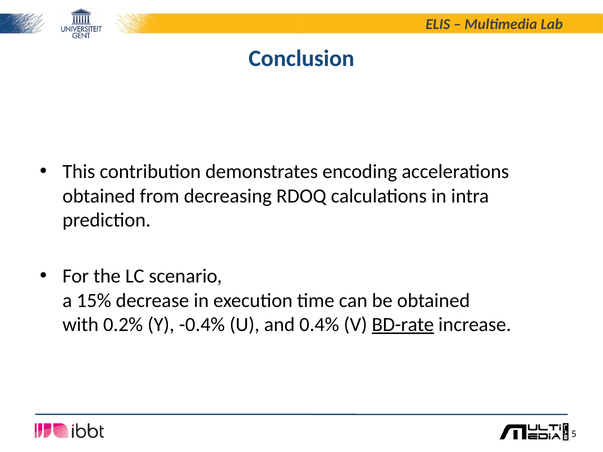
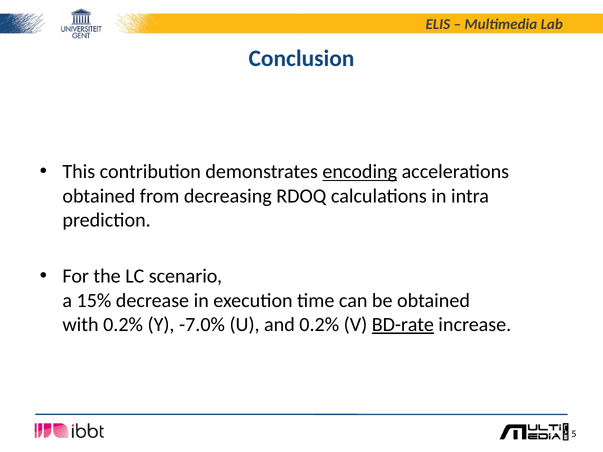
encoding underline: none -> present (360, 172)
-0.4%: -0.4% -> -7.0% (202, 325)
and 0.4%: 0.4% -> 0.2% (319, 325)
